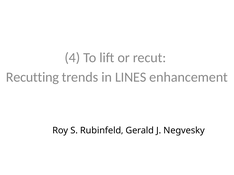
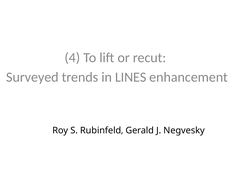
Recutting: Recutting -> Surveyed (32, 77)
